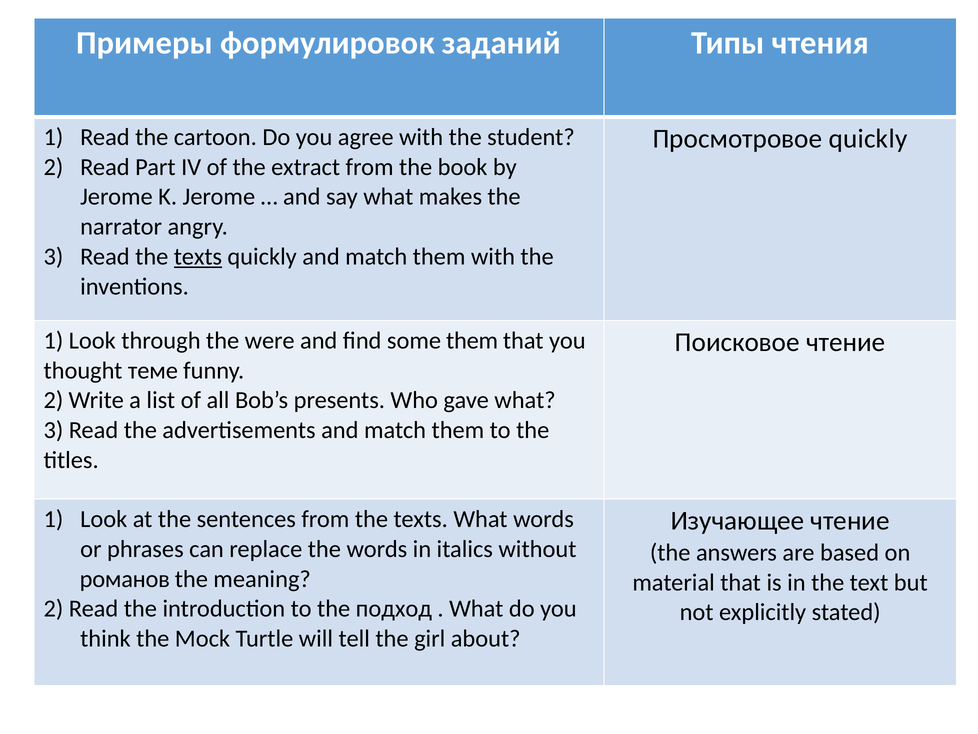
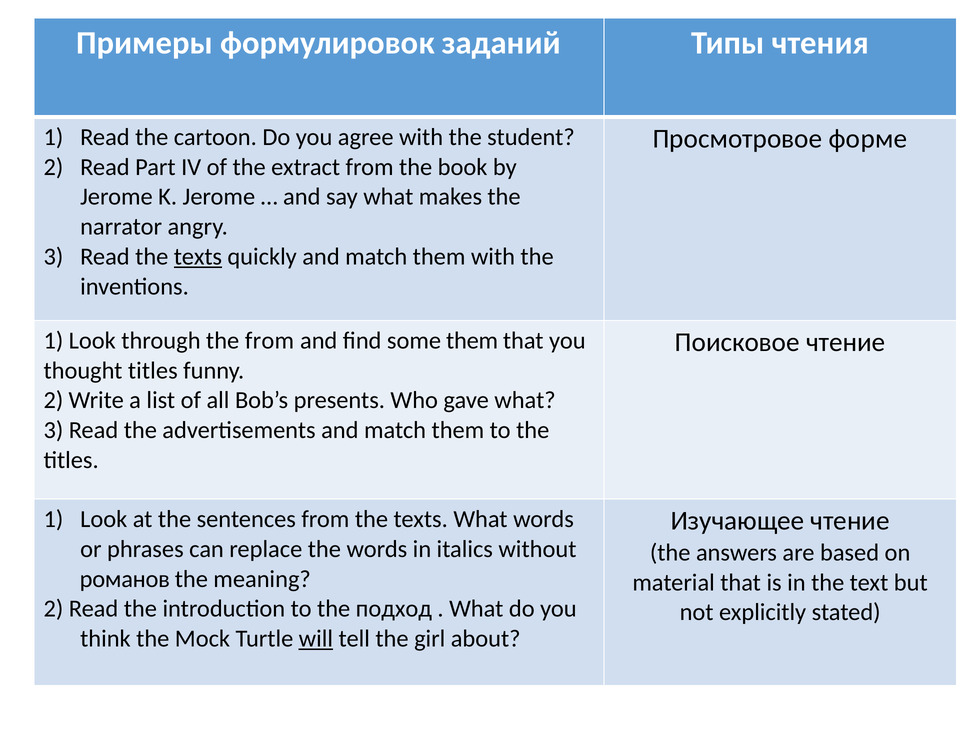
Просмотровое quickly: quickly -> форме (868, 139)
the were: were -> from (269, 340)
thought теме: теме -> titles (153, 370)
will underline: none -> present (316, 638)
